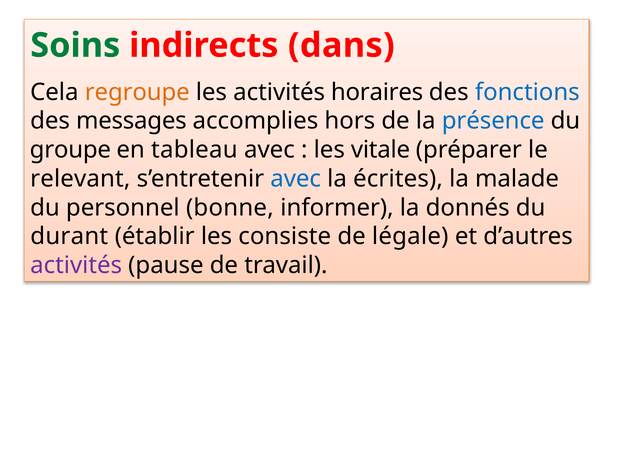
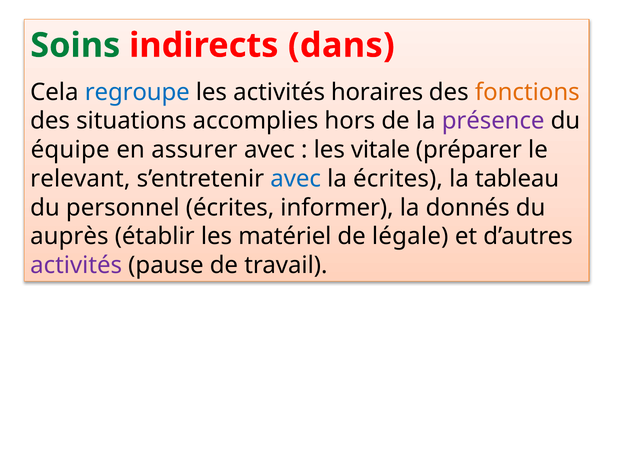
regroupe colour: orange -> blue (137, 92)
fonctions colour: blue -> orange (527, 92)
messages: messages -> situations (131, 121)
présence colour: blue -> purple (493, 121)
groupe: groupe -> équipe (70, 150)
tableau: tableau -> assurer (194, 150)
malade: malade -> tableau (517, 179)
personnel bonne: bonne -> écrites (230, 207)
durant: durant -> auprès (69, 236)
consiste: consiste -> matériel (285, 236)
